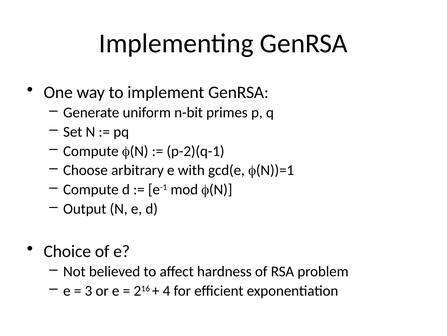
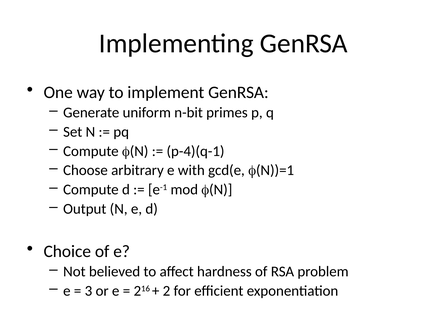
p-2)(q-1: p-2)(q-1 -> p-4)(q-1 (196, 151)
4: 4 -> 2 (166, 290)
